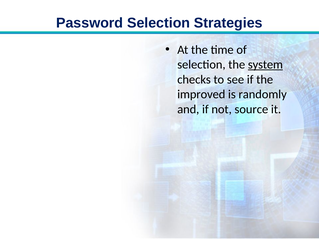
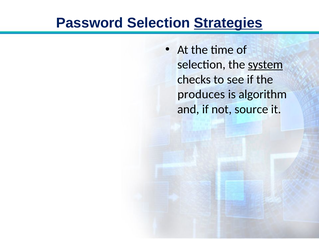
Strategies underline: none -> present (228, 23)
improved: improved -> produces (201, 94)
randomly: randomly -> algorithm (263, 94)
